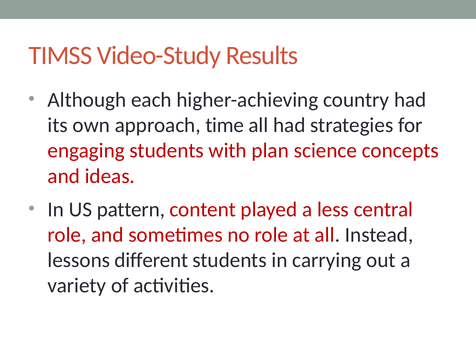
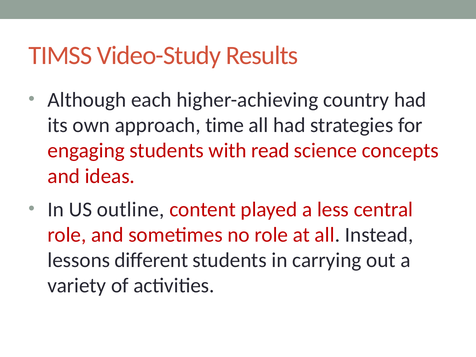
plan: plan -> read (270, 151)
pattern: pattern -> outline (131, 209)
